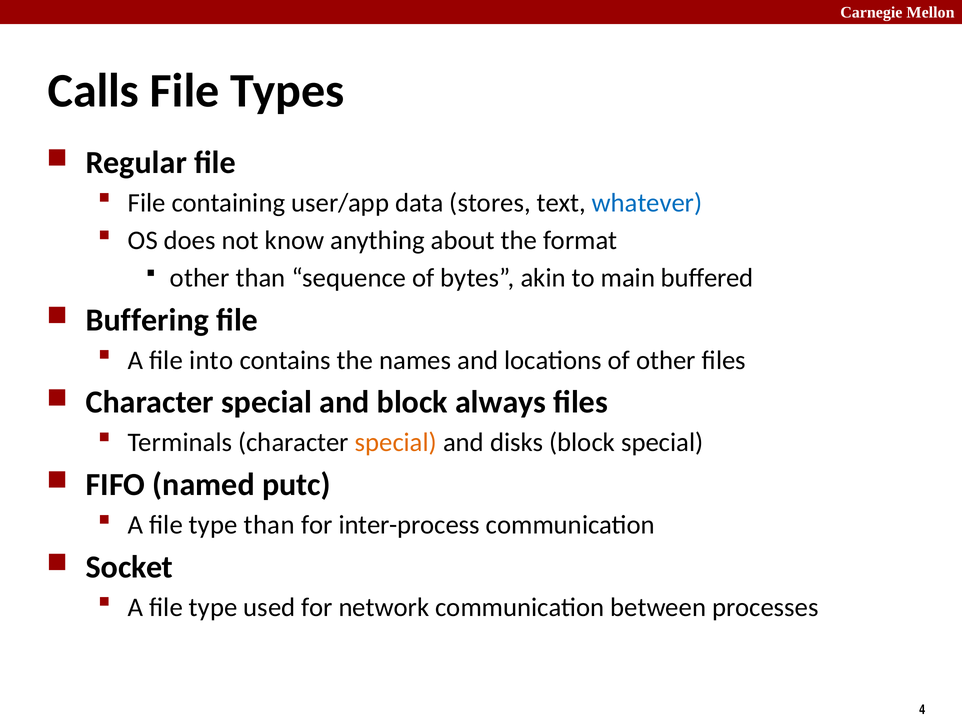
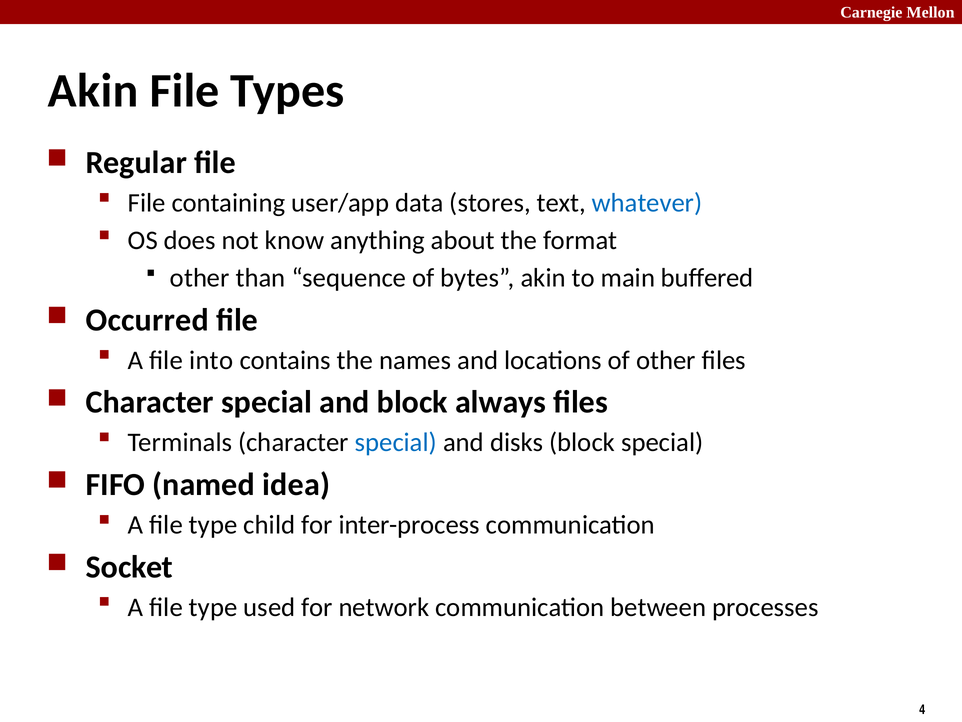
Calls: Calls -> Akin (93, 91)
Buffering: Buffering -> Occurred (147, 320)
special colour: orange -> blue (396, 442)
putc: putc -> idea (296, 484)
type than: than -> child (269, 525)
